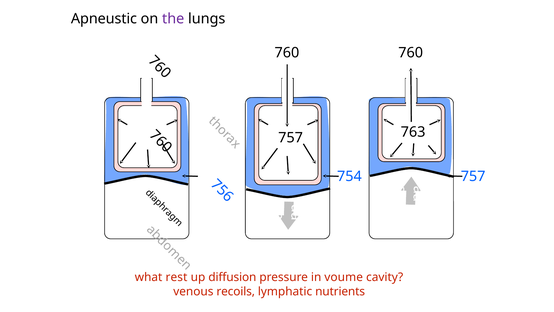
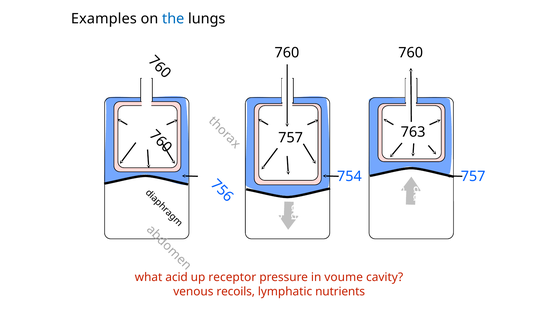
Apneustic: Apneustic -> Examples (104, 19)
the colour: purple -> blue (173, 19)
rest: rest -> acid (177, 277)
diffusion: diffusion -> receptor (232, 277)
